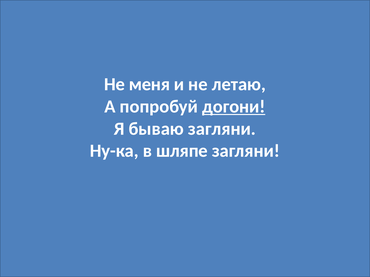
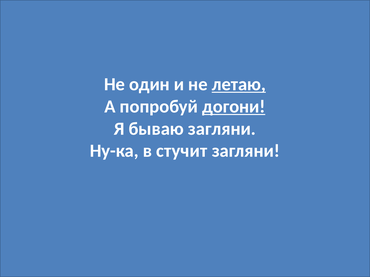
меня: меня -> один (149, 85)
летаю underline: none -> present (239, 85)
шляпе: шляпе -> стучит (182, 151)
